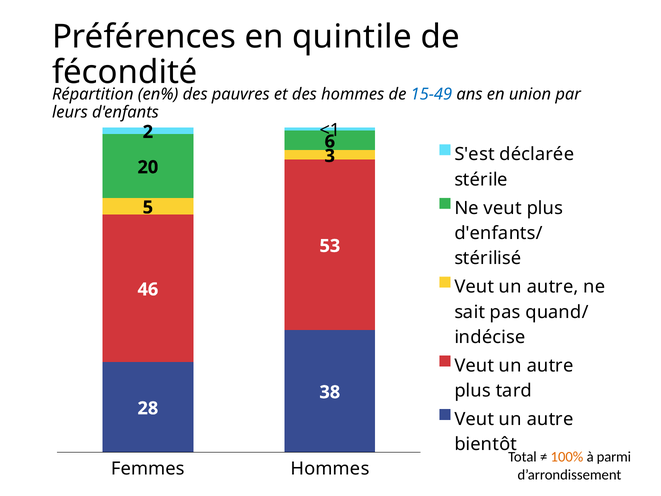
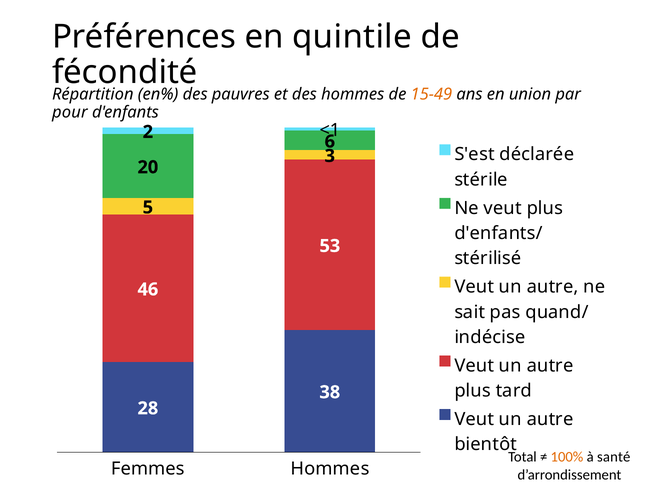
15-49 colour: blue -> orange (431, 94)
leurs: leurs -> pour (70, 112)
parmi: parmi -> santé (614, 457)
